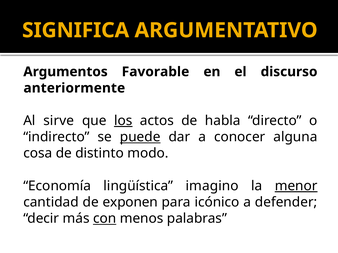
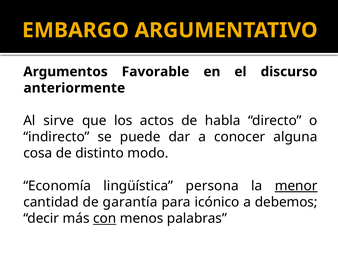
SIGNIFICA: SIGNIFICA -> EMBARGO (75, 30)
los underline: present -> none (123, 121)
puede underline: present -> none (140, 137)
imagino: imagino -> persona (212, 186)
exponen: exponen -> garantía (130, 203)
defender: defender -> debemos (286, 203)
